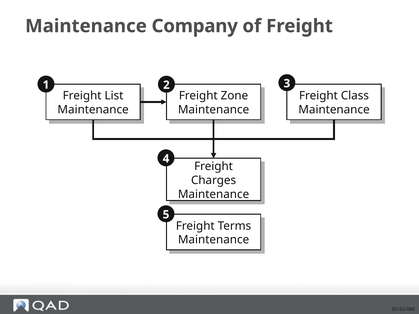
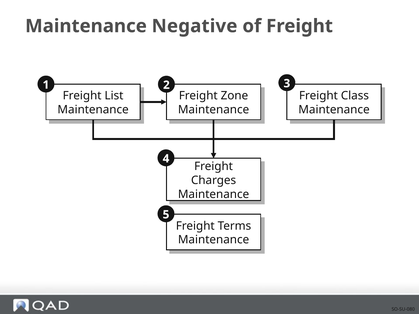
Company: Company -> Negative (195, 26)
